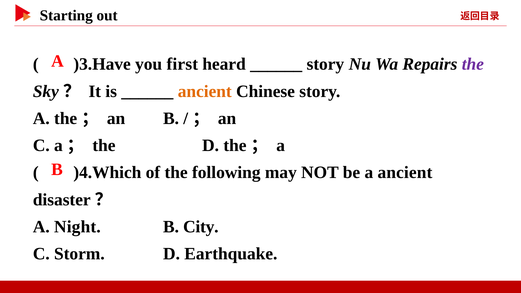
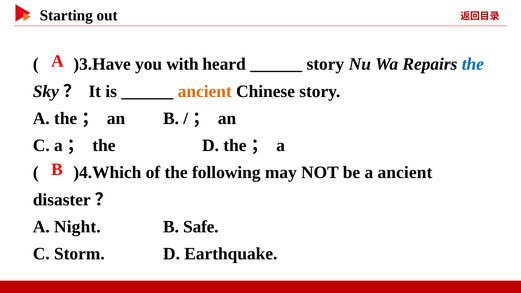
first: first -> with (182, 64)
the colour: purple -> blue (473, 64)
City: City -> Safe (201, 227)
